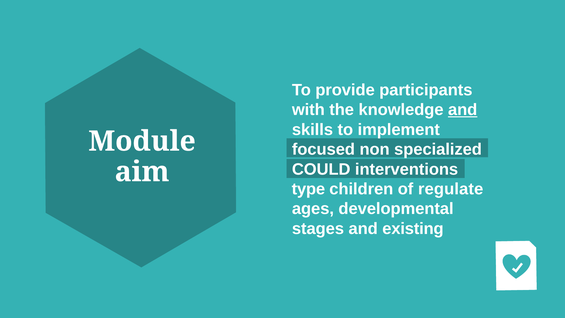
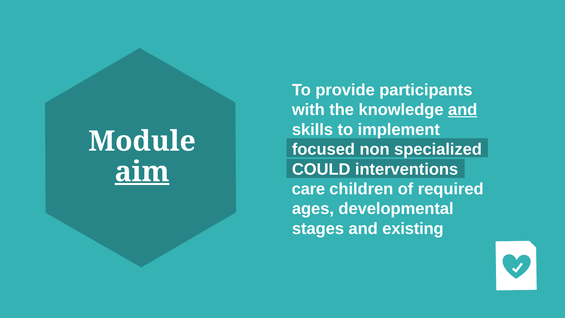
aim underline: none -> present (142, 172)
type: type -> care (308, 189)
regulate: regulate -> required (451, 189)
